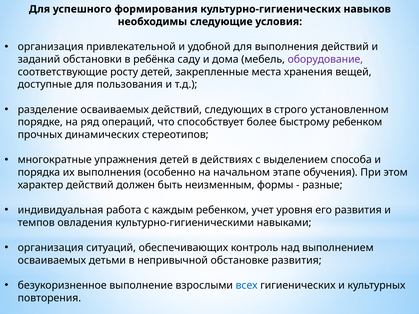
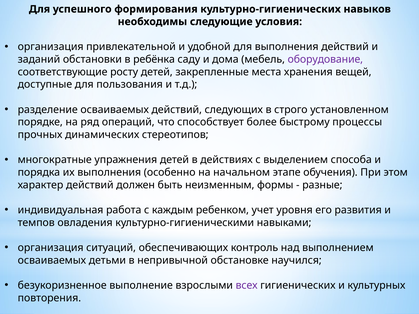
быстрому ребенком: ребенком -> процессы (357, 122)
обстановке развития: развития -> научился (297, 261)
всех colour: blue -> purple (247, 286)
